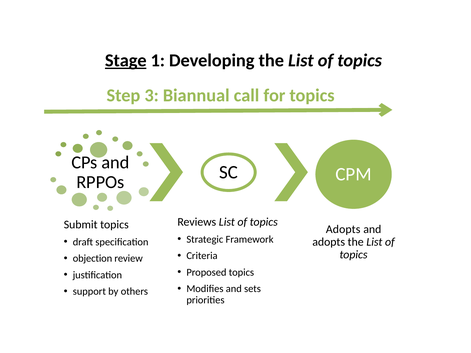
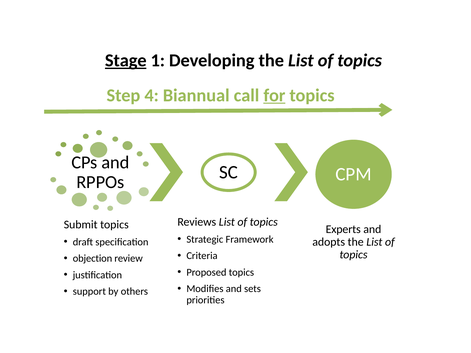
3: 3 -> 4 (152, 95)
for underline: none -> present (274, 95)
Adopts: Adopts -> Experts (343, 229)
